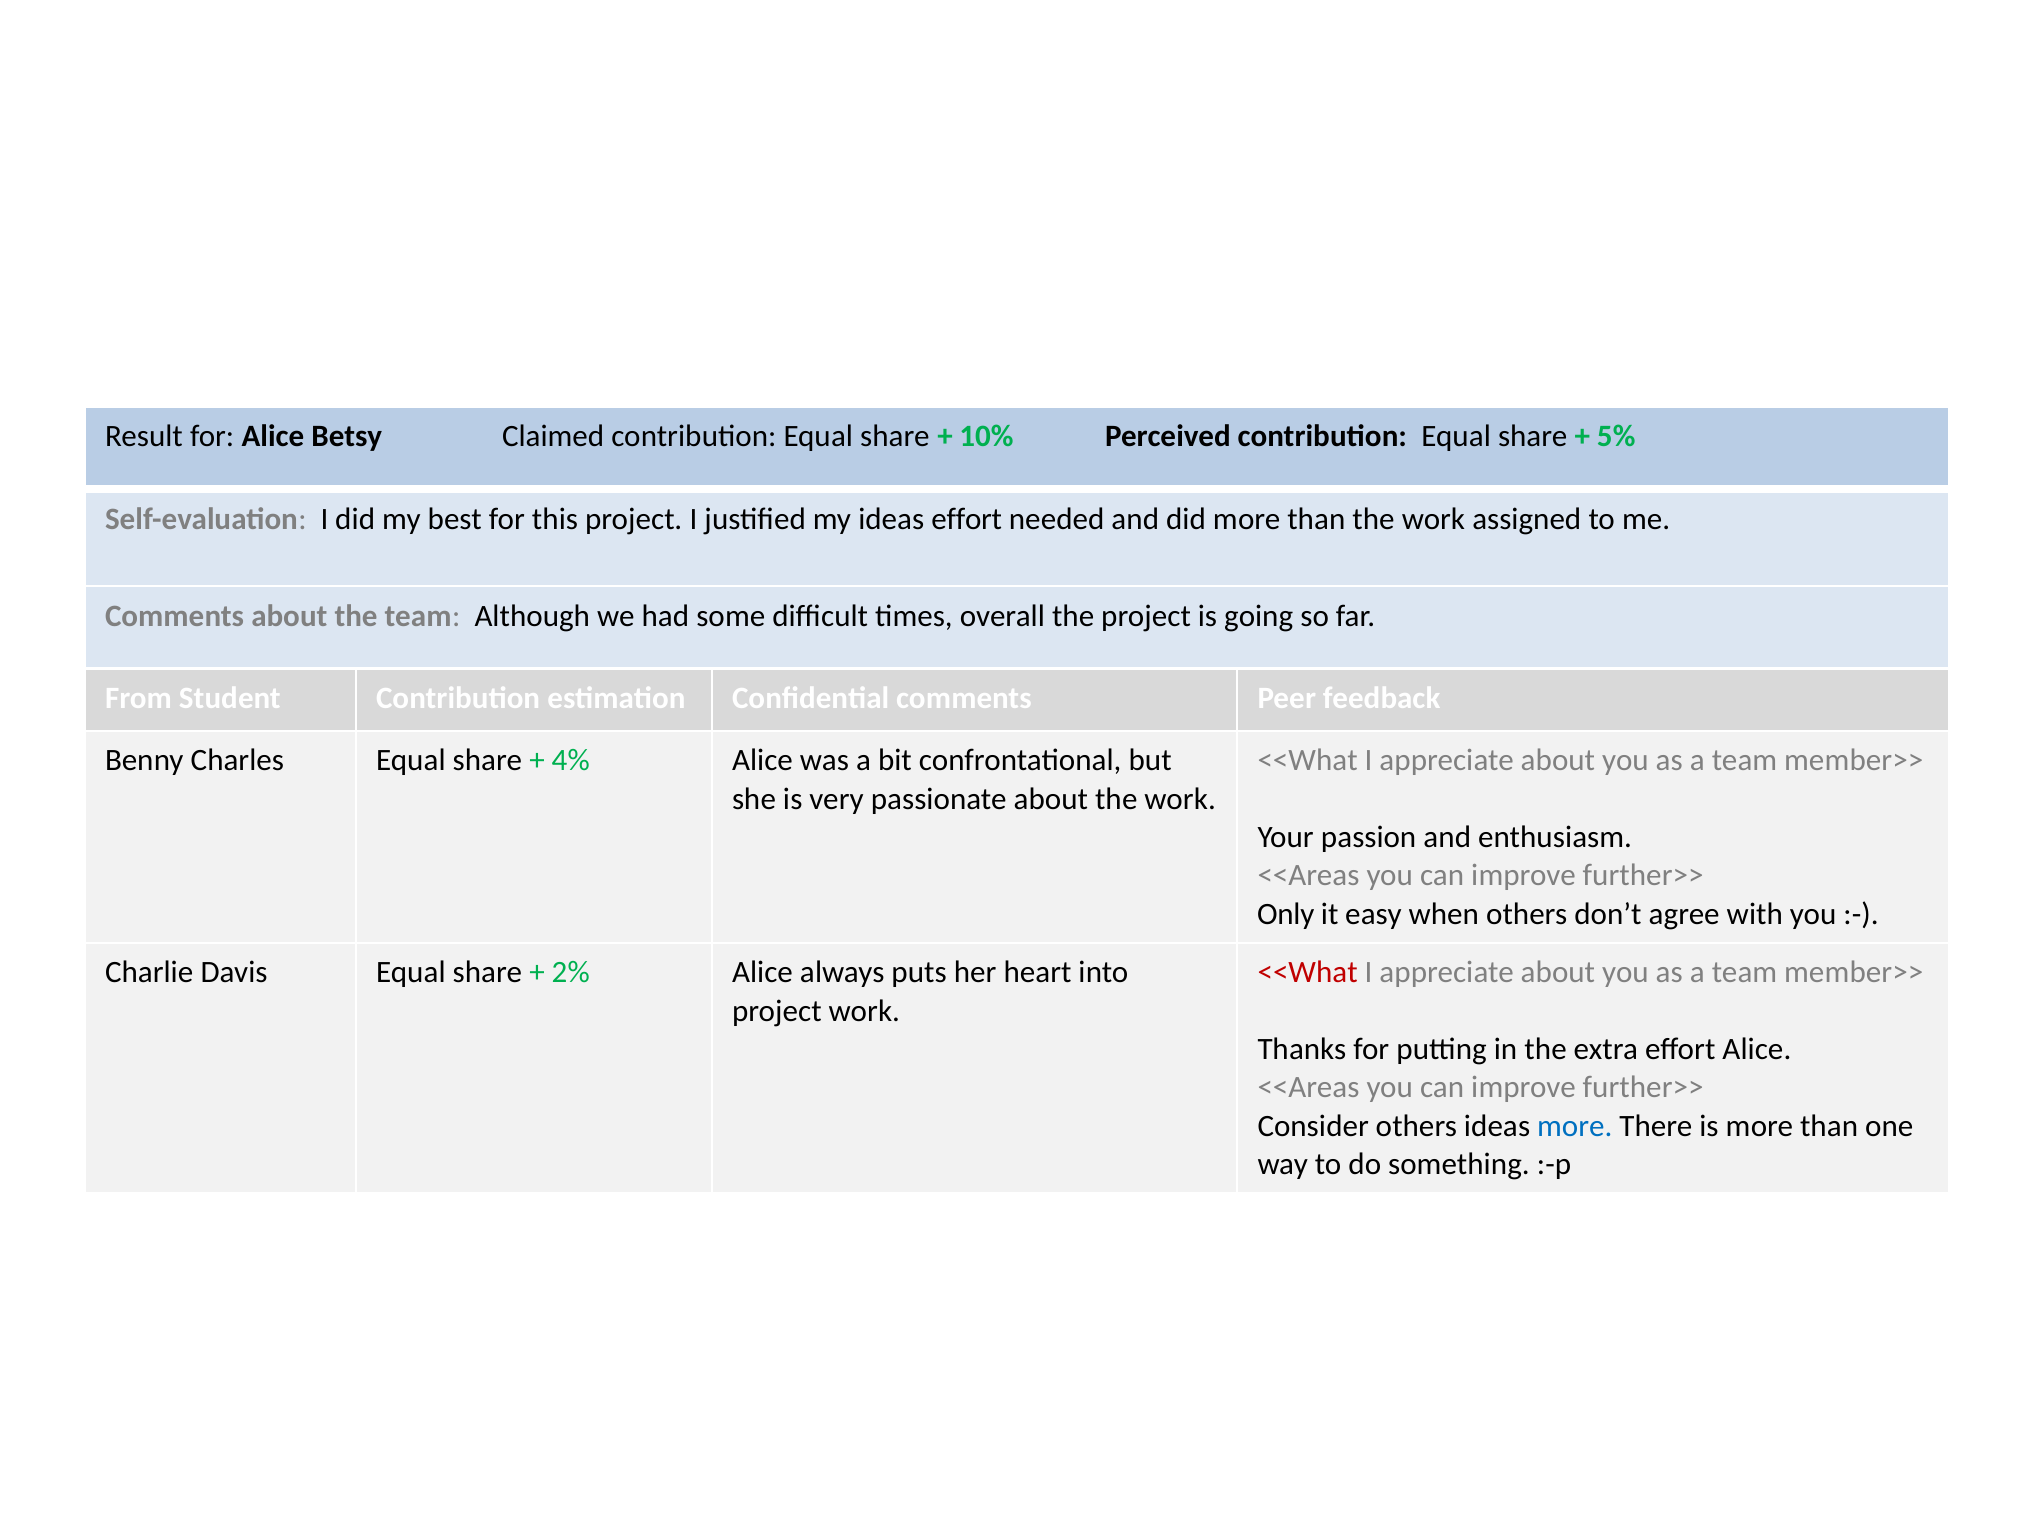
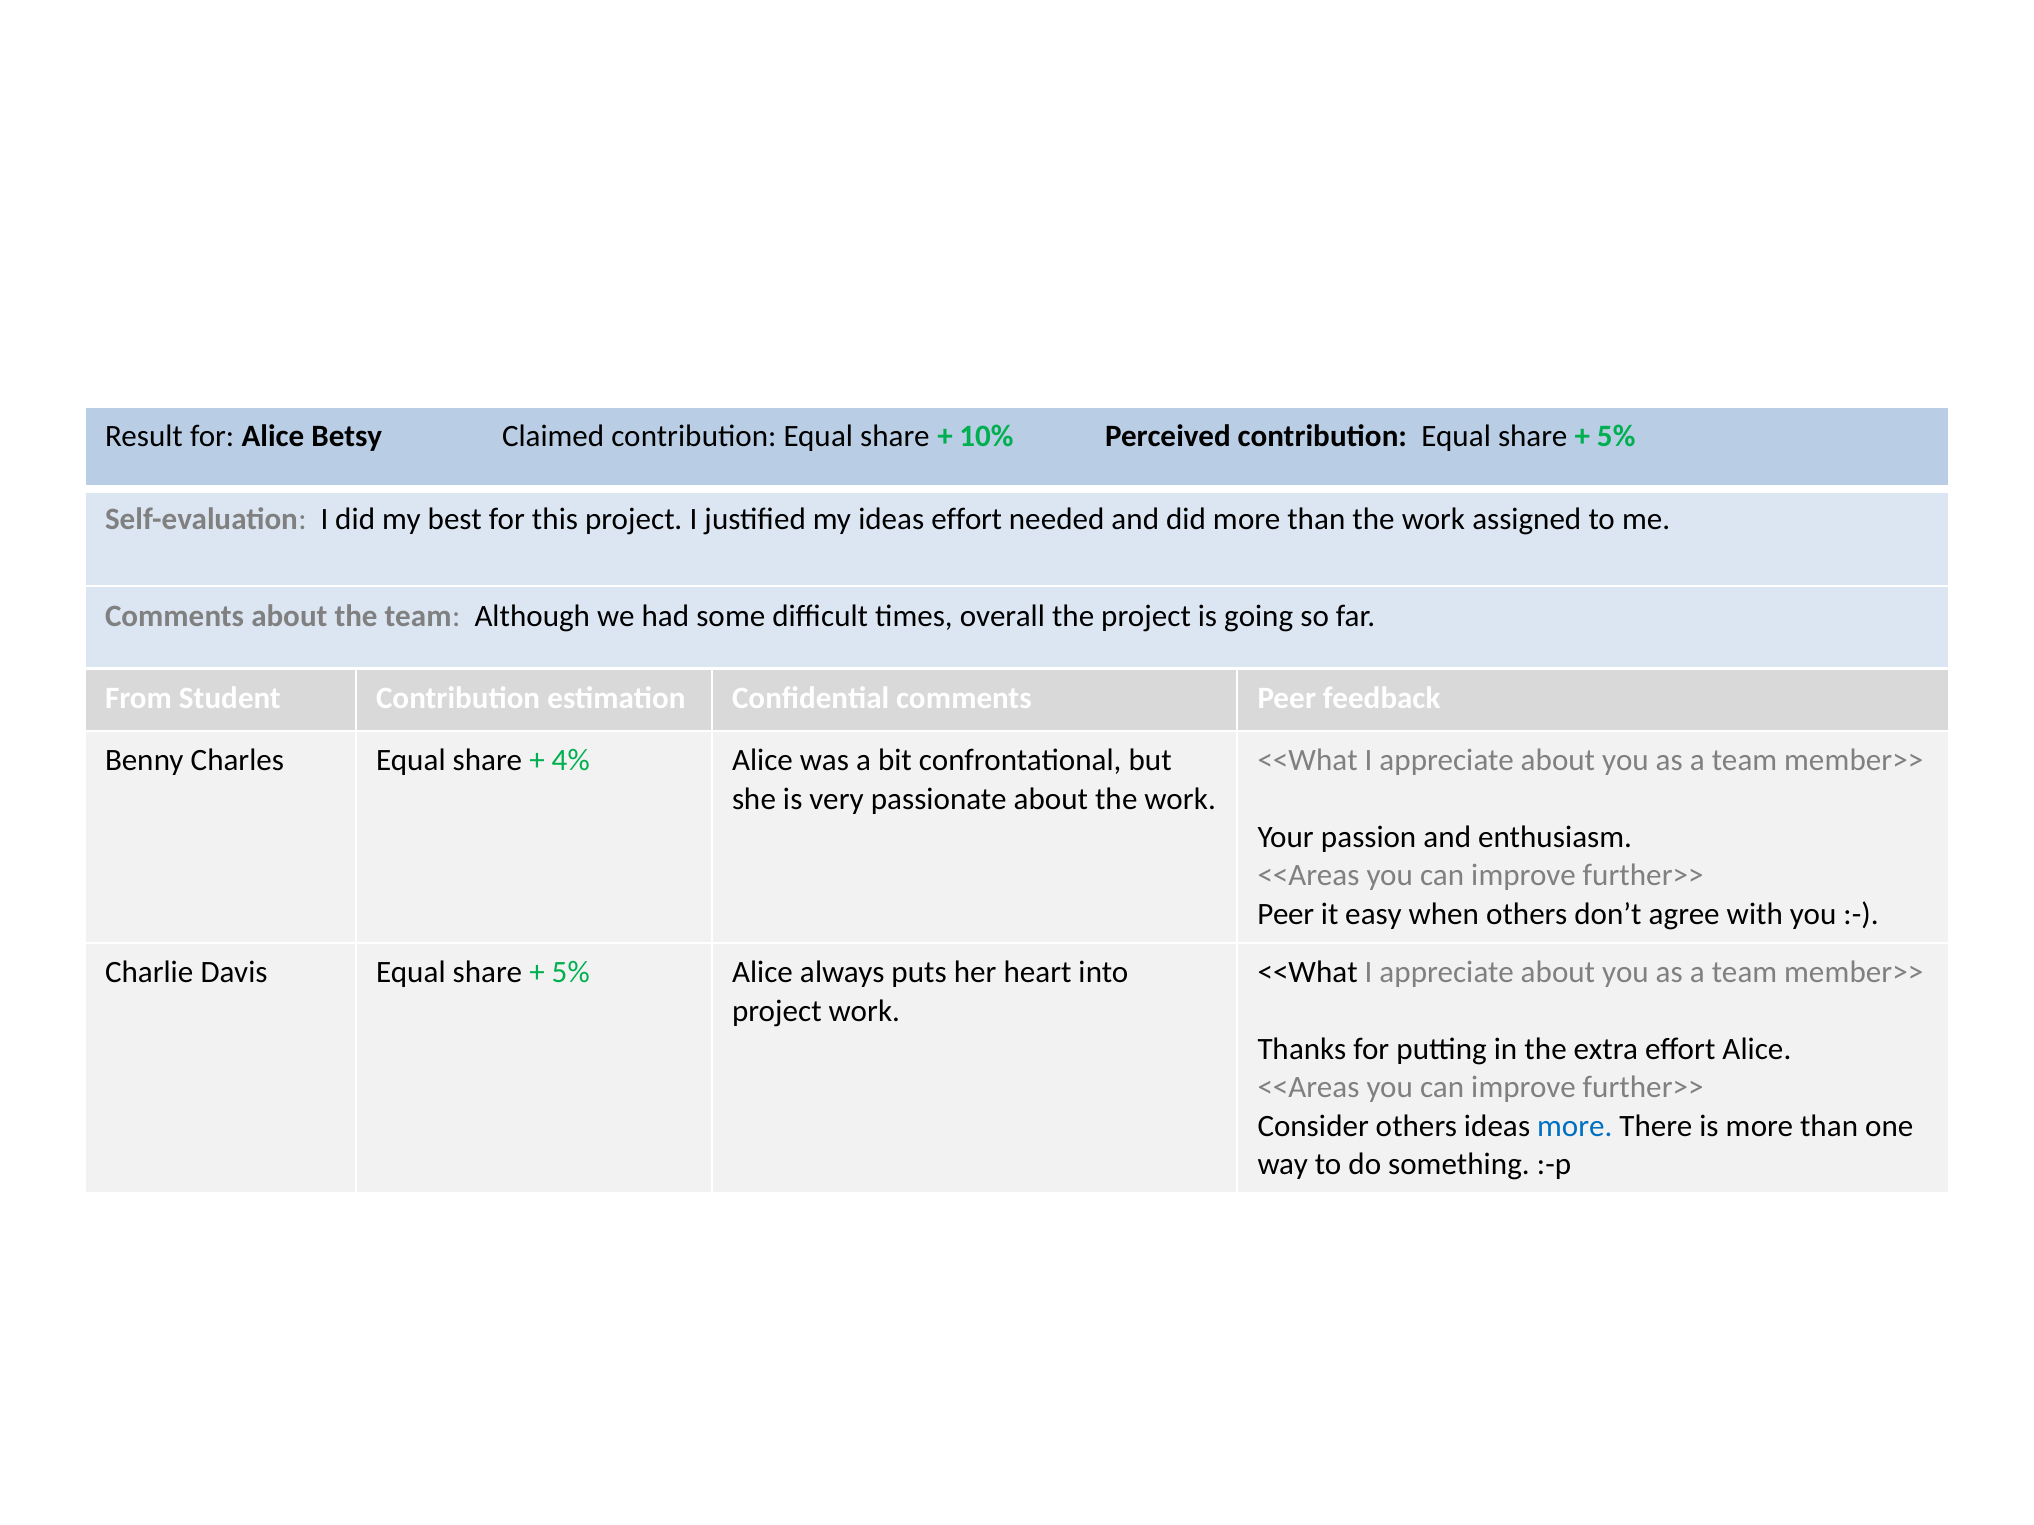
Only: Only -> Peer (1286, 914)
2%: 2% -> 5% (571, 973)
<<What colour: red -> black (1308, 973)
